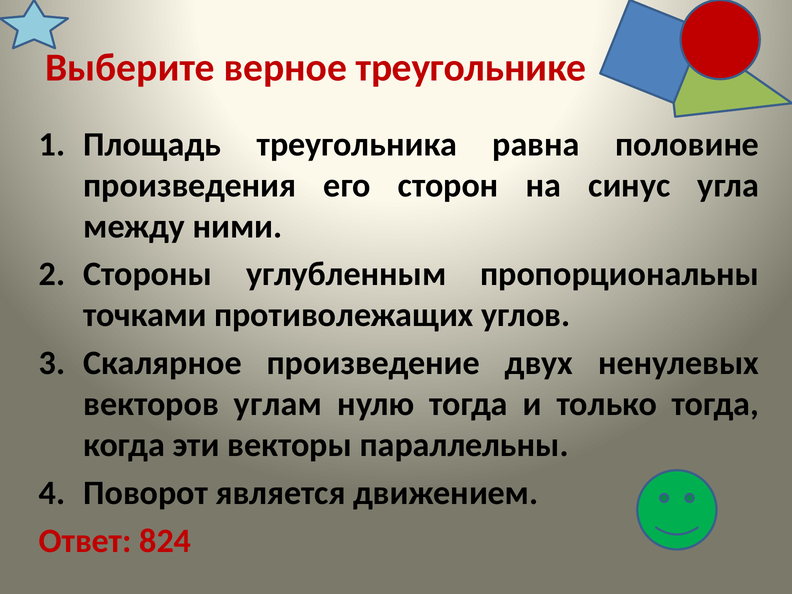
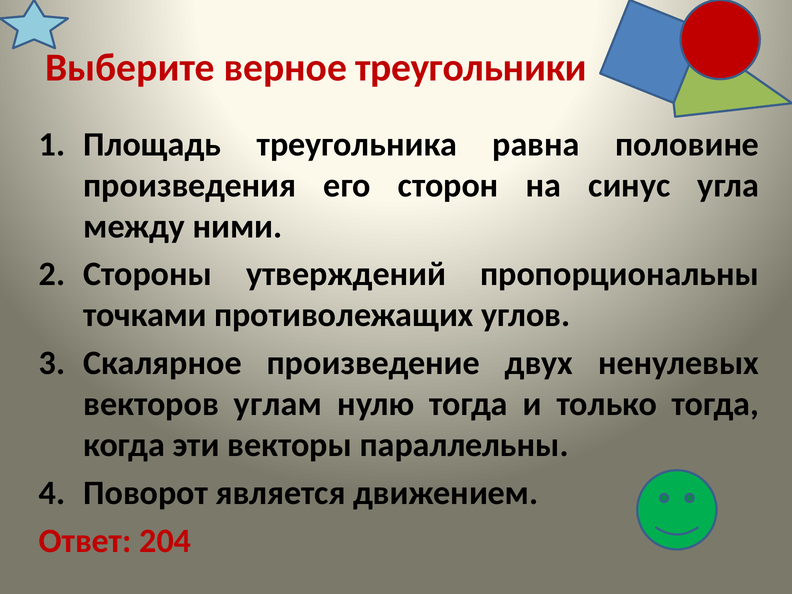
треугольнике: треугольнике -> треугольники (471, 68)
углубленным: углубленным -> утверждений (346, 274)
824: 824 -> 204 (165, 541)
